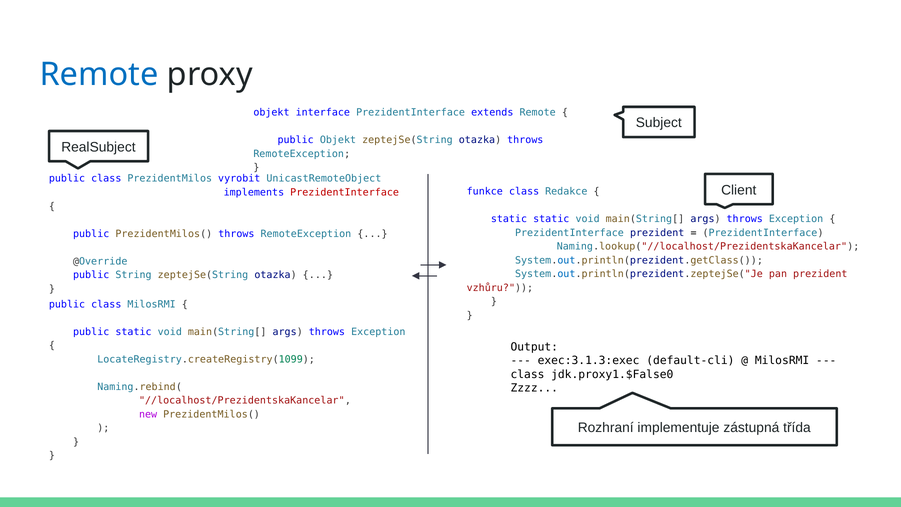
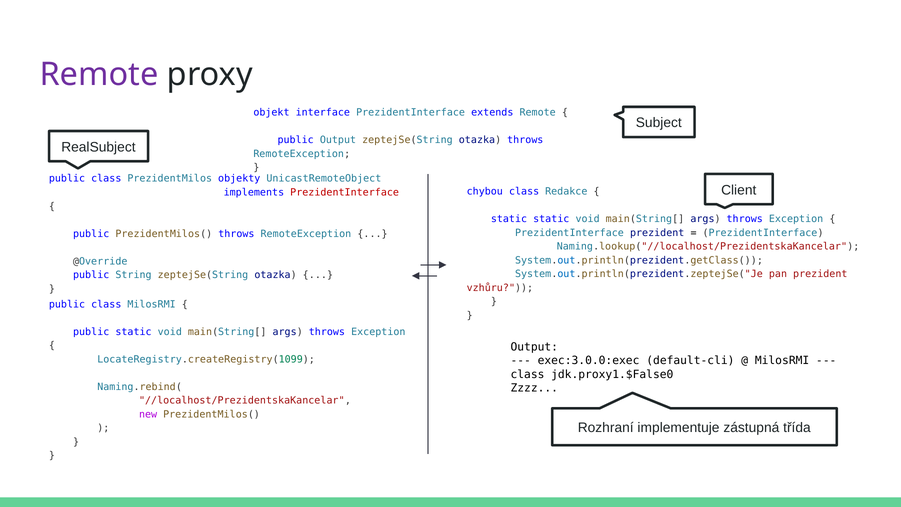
Remote colour: blue -> purple (99, 75)
public Objekt: Objekt -> Output (338, 140)
vyrobit: vyrobit -> objekty (239, 179)
funkce: funkce -> chybou (485, 191)
exec:3.1.3:exec: exec:3.1.3:exec -> exec:3.0.0:exec (589, 361)
